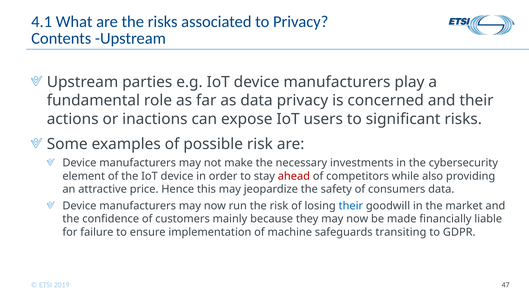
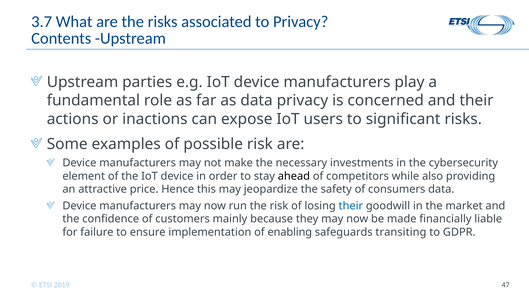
4.1: 4.1 -> 3.7 (42, 22)
ahead colour: red -> black (294, 176)
machine: machine -> enabling (290, 233)
